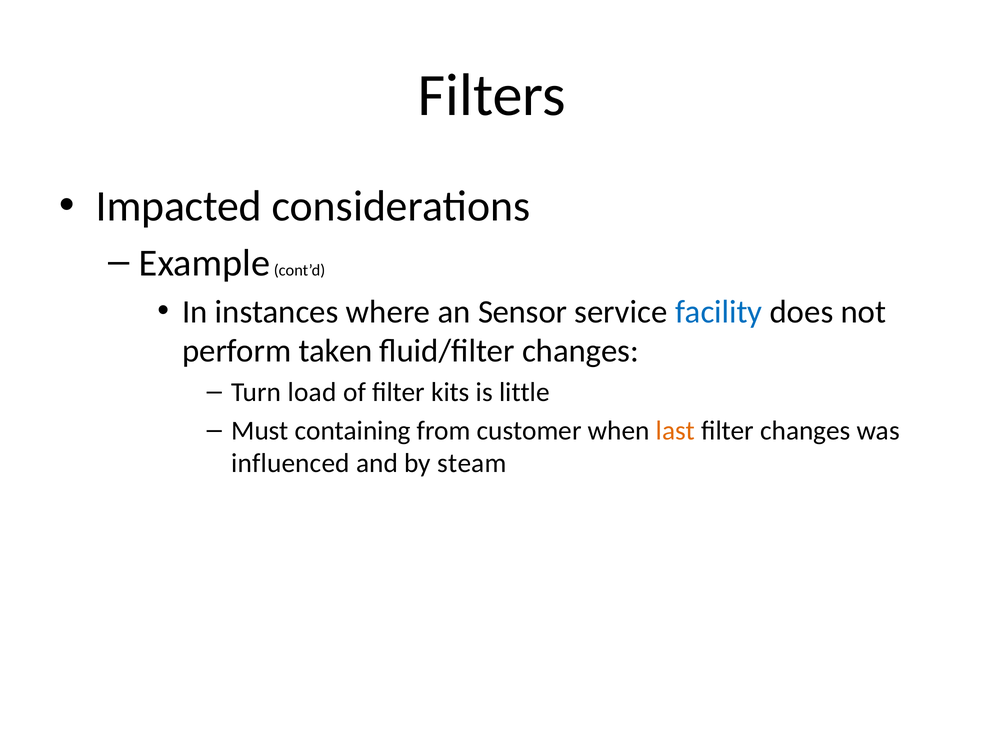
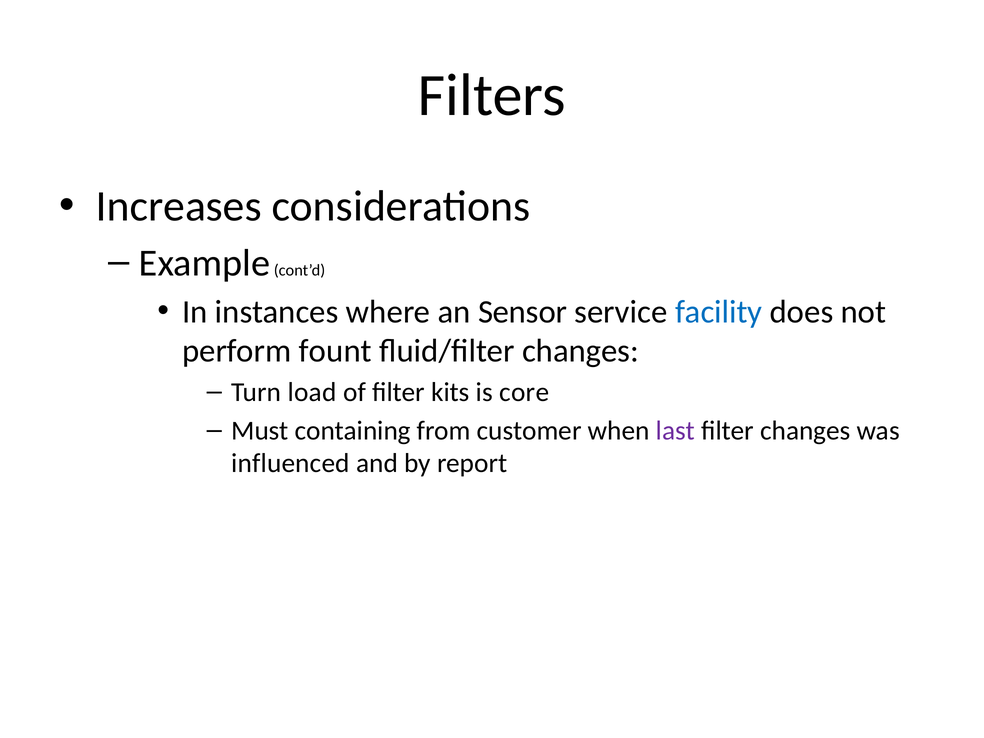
Impacted: Impacted -> Increases (179, 206)
taken: taken -> fount (335, 351)
little: little -> core (524, 392)
last colour: orange -> purple (675, 431)
steam: steam -> report (472, 463)
